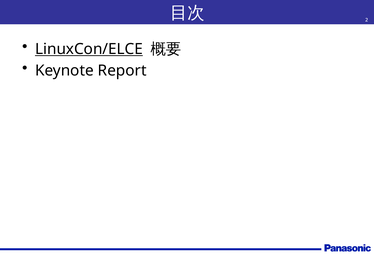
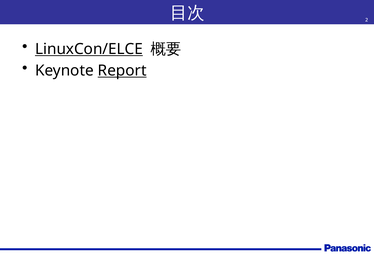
Report underline: none -> present (122, 71)
